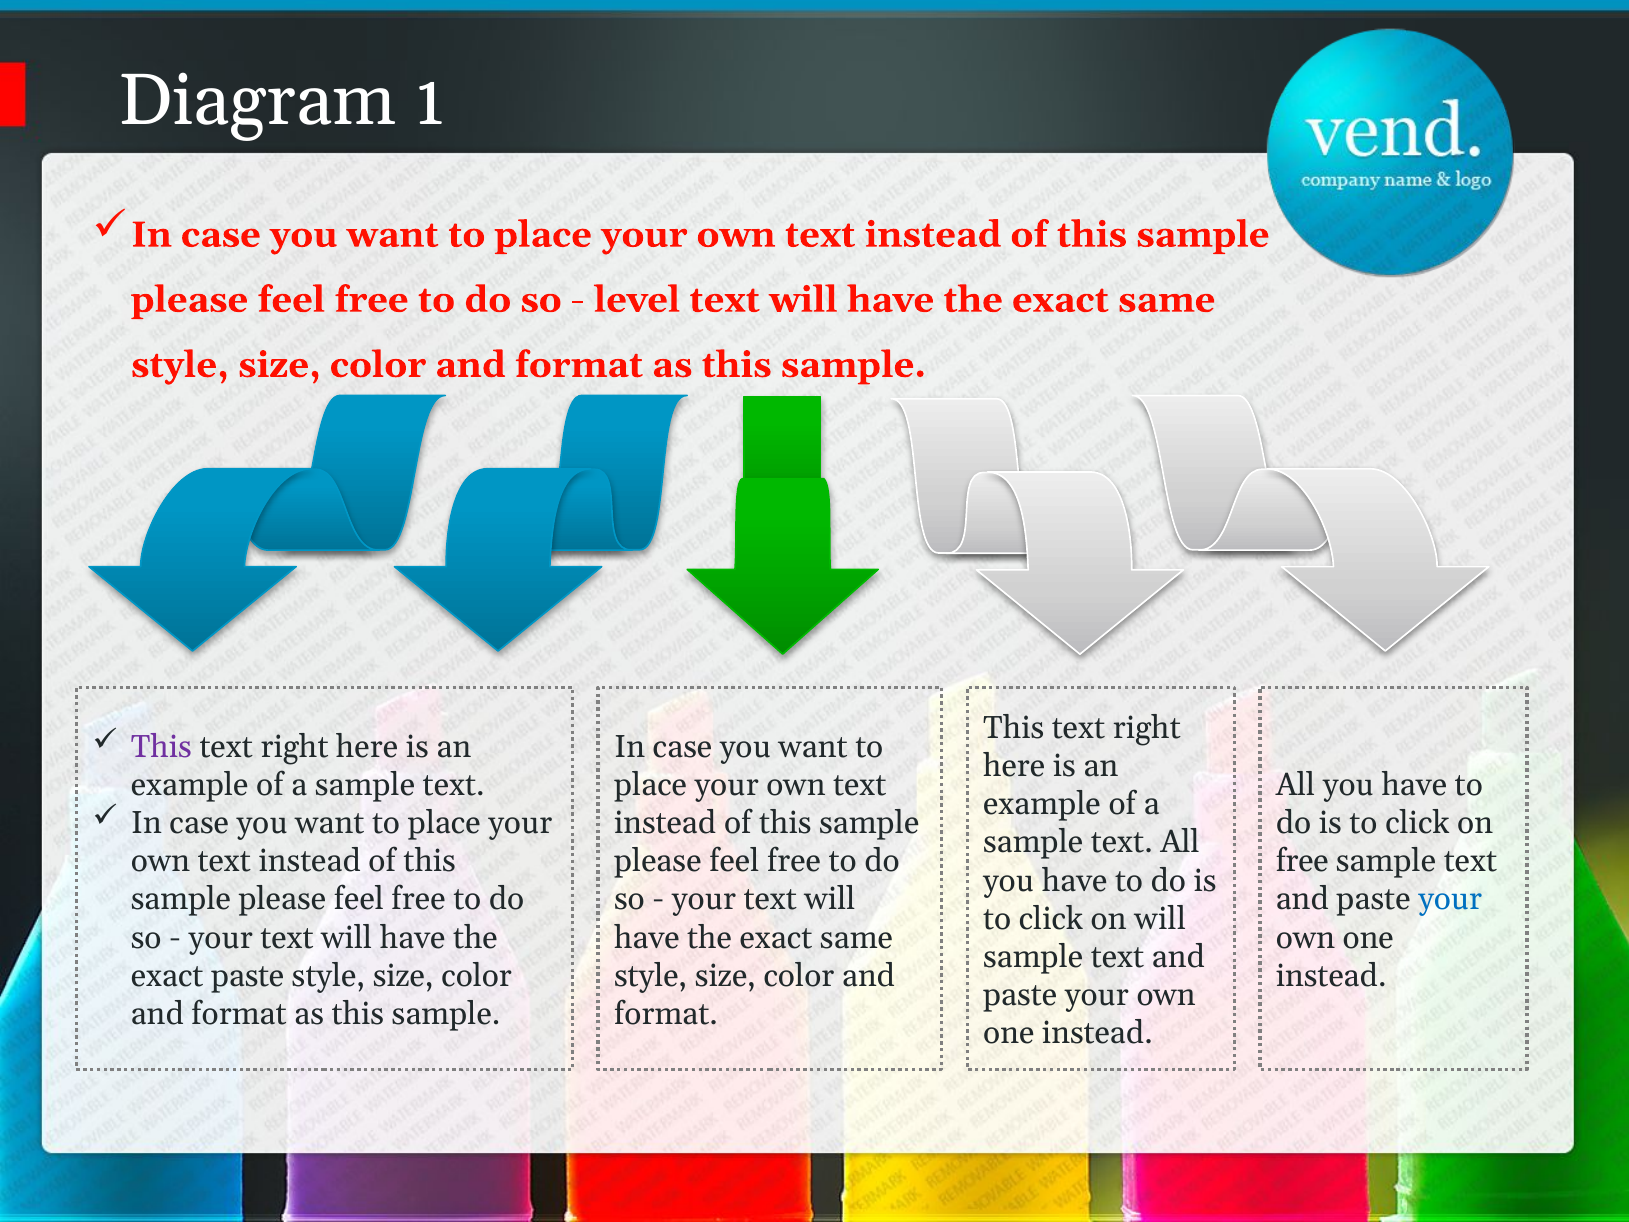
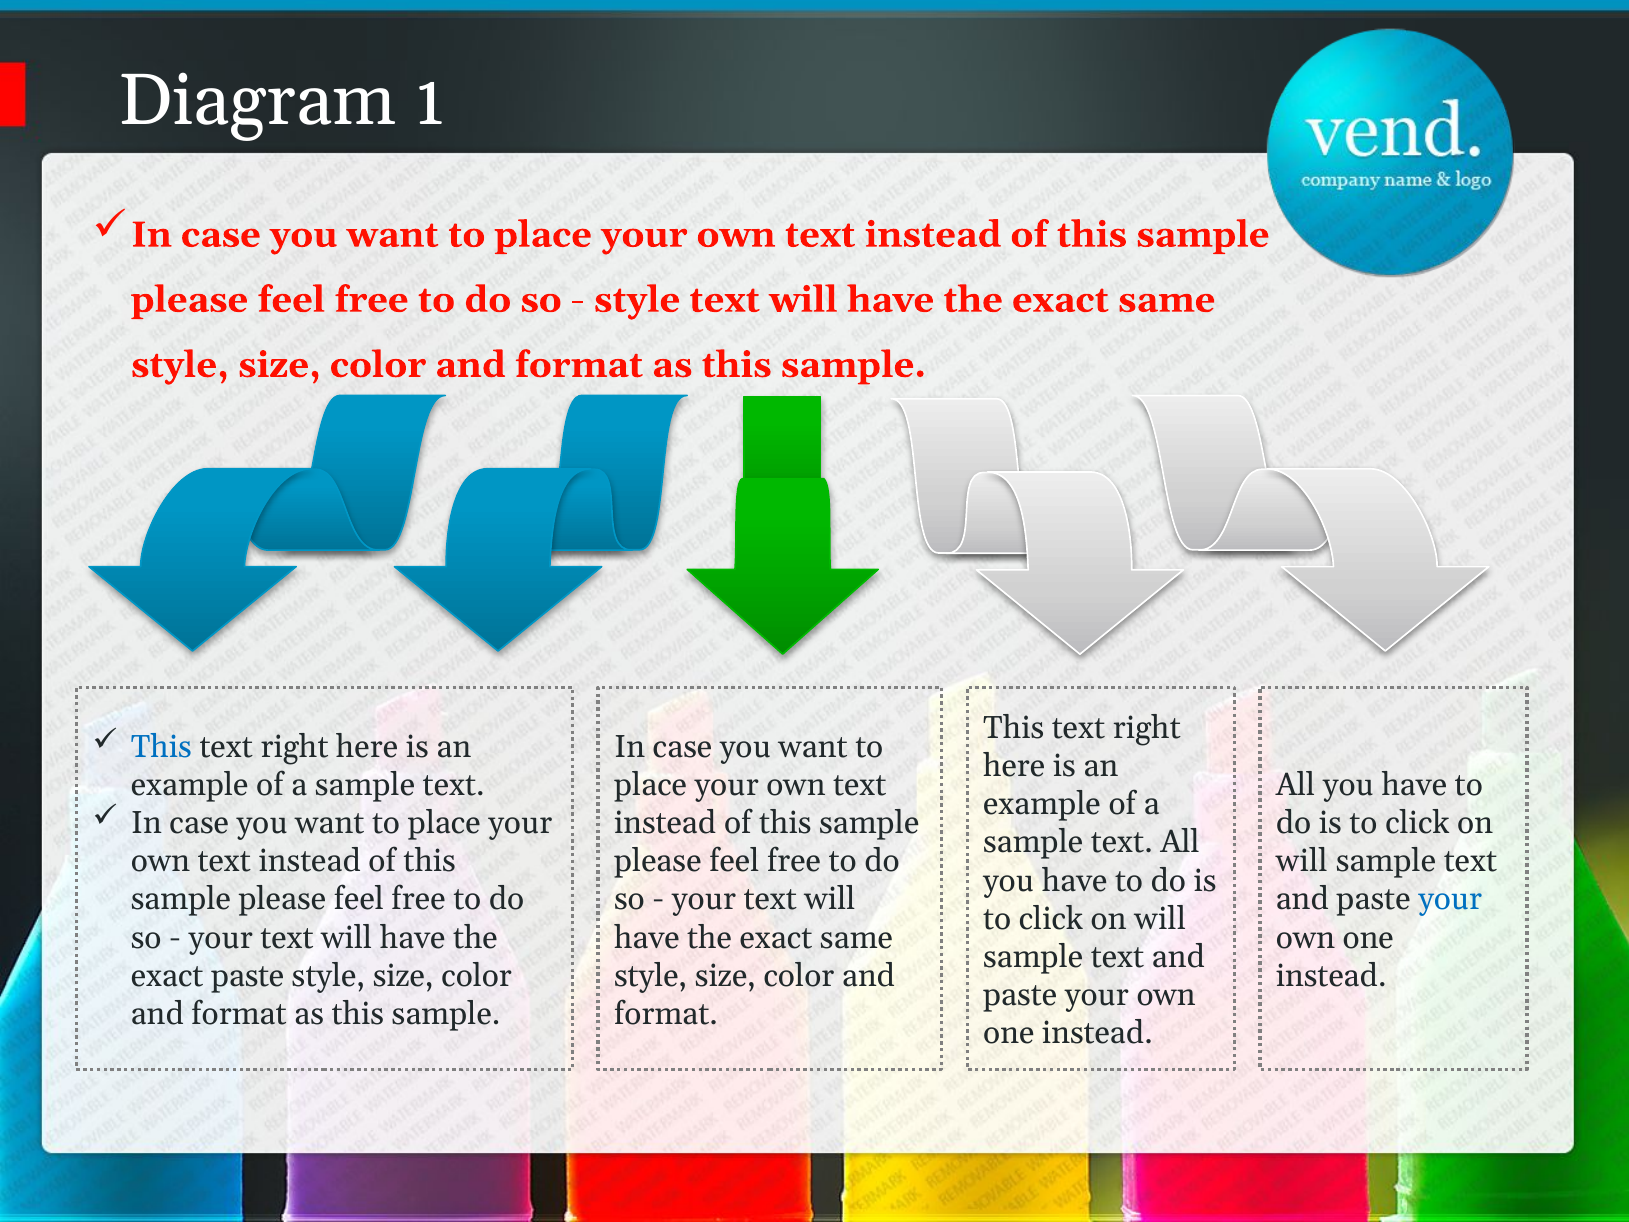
level: level -> style (637, 300)
This colour: purple -> blue (161, 747)
free: free -> will (1302, 861)
